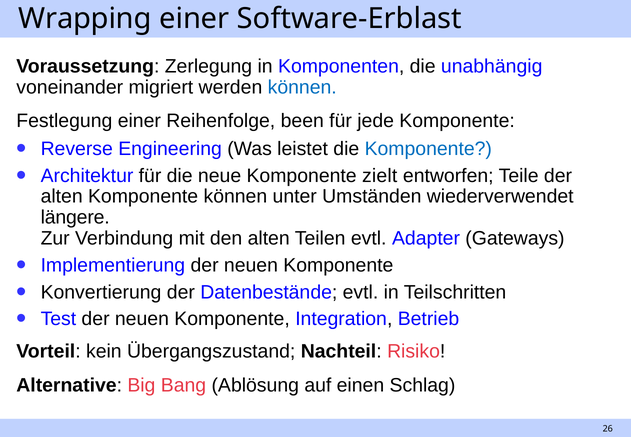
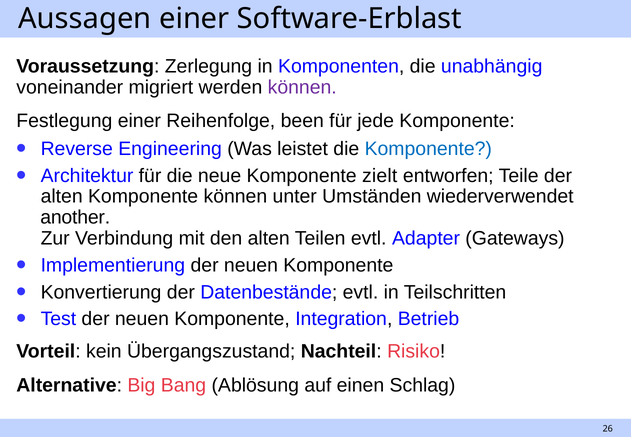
Wrapping: Wrapping -> Aussagen (85, 19)
können colour: blue -> purple (302, 87)
längere: längere -> another (75, 217)
